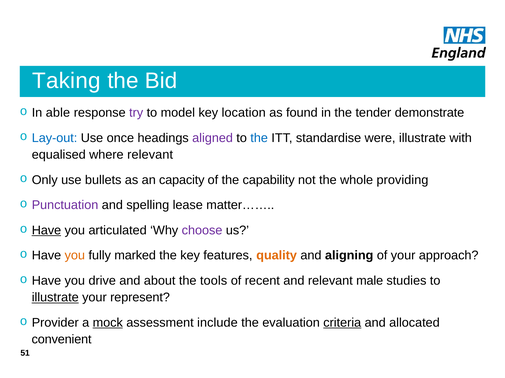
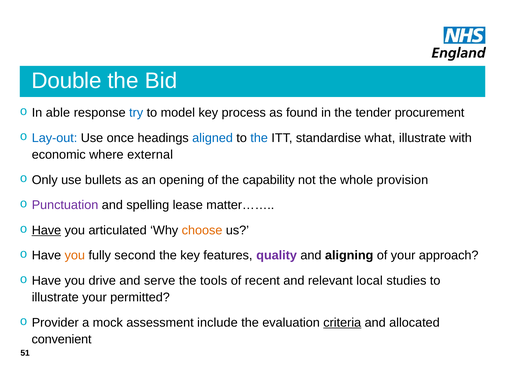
Taking: Taking -> Double (67, 81)
try colour: purple -> blue (136, 113)
location: location -> process (244, 113)
demonstrate: demonstrate -> procurement (430, 113)
aligned colour: purple -> blue (213, 138)
were: were -> what (380, 138)
equalised: equalised -> economic (59, 155)
where relevant: relevant -> external (150, 155)
capacity: capacity -> opening (182, 180)
providing: providing -> provision (402, 180)
choose colour: purple -> orange (202, 231)
marked: marked -> second (135, 256)
quality colour: orange -> purple (277, 256)
about: about -> serve (160, 281)
male: male -> local (370, 281)
illustrate underline: present -> none (55, 298)
represent: represent -> permitted (140, 298)
mock underline: present -> none (108, 323)
